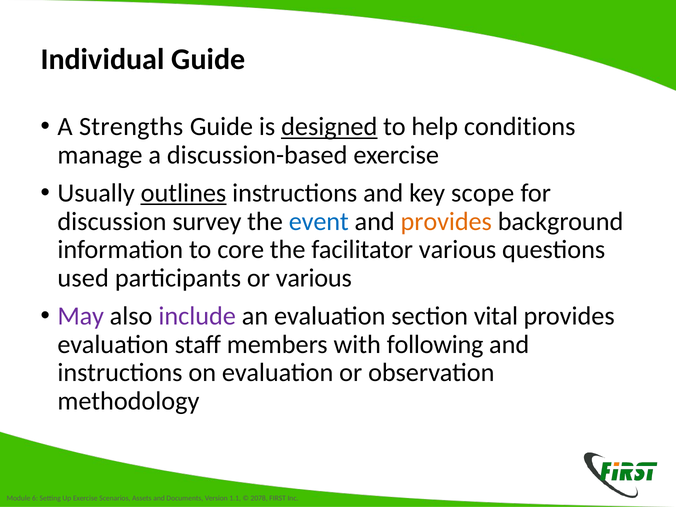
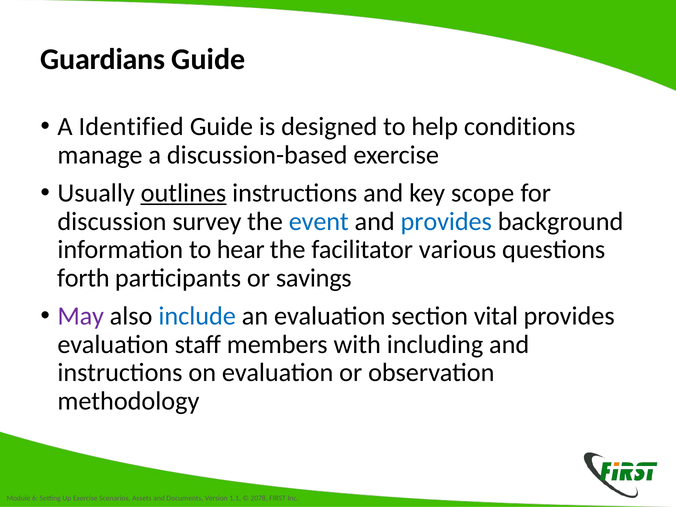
Individual: Individual -> Guardians (103, 59)
Strengths: Strengths -> Identified (131, 127)
designed underline: present -> none (329, 127)
provides colour: orange -> blue (446, 221)
core: core -> hear (241, 250)
used: used -> forth (83, 278)
or various: various -> savings (314, 278)
include colour: purple -> blue (197, 316)
following: following -> including (435, 344)
